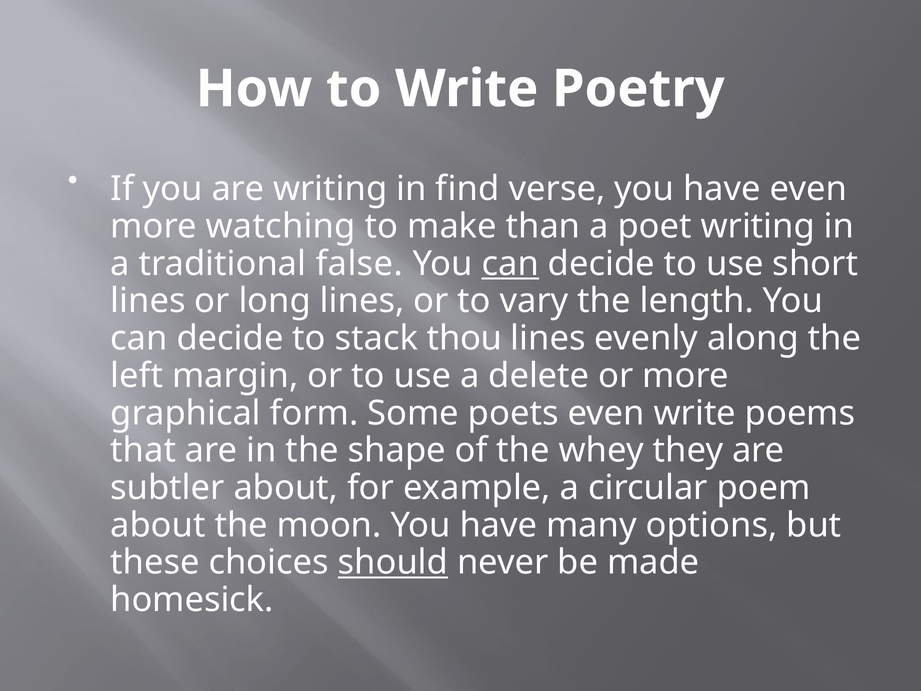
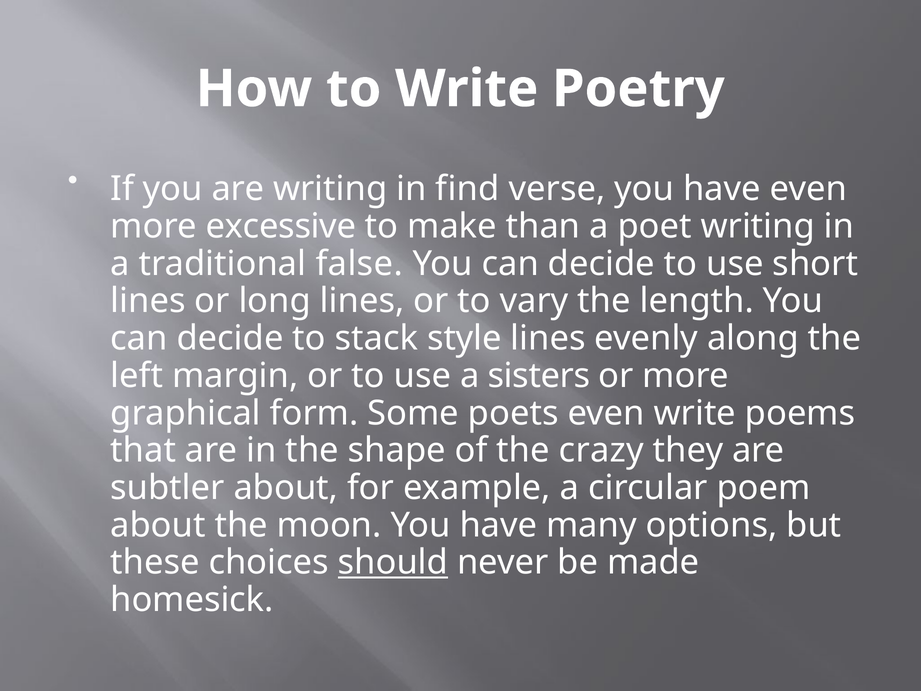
watching: watching -> excessive (281, 226)
can underline: present -> none (510, 264)
thou: thou -> style (464, 338)
delete: delete -> sisters (539, 376)
whey: whey -> crazy (601, 450)
